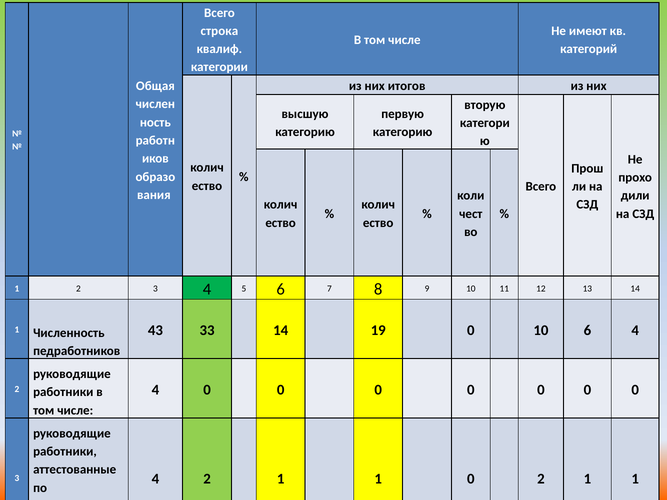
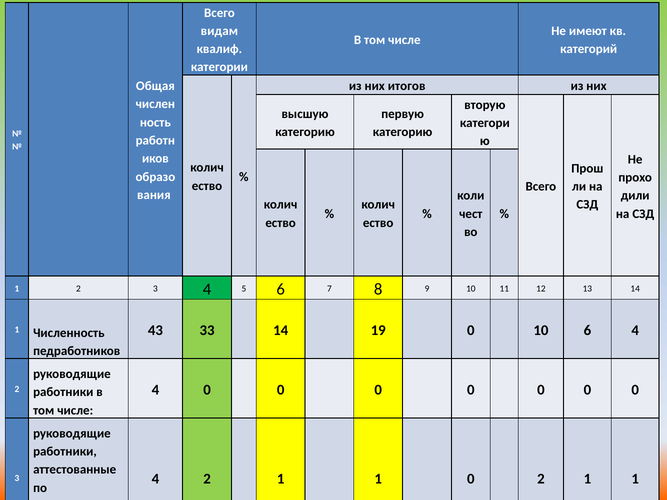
строка: строка -> видам (219, 31)
